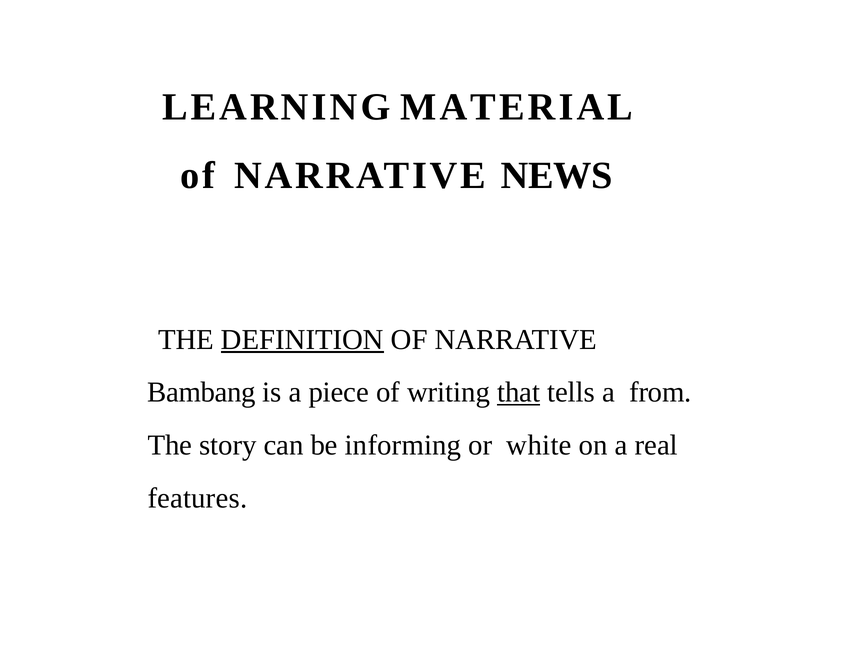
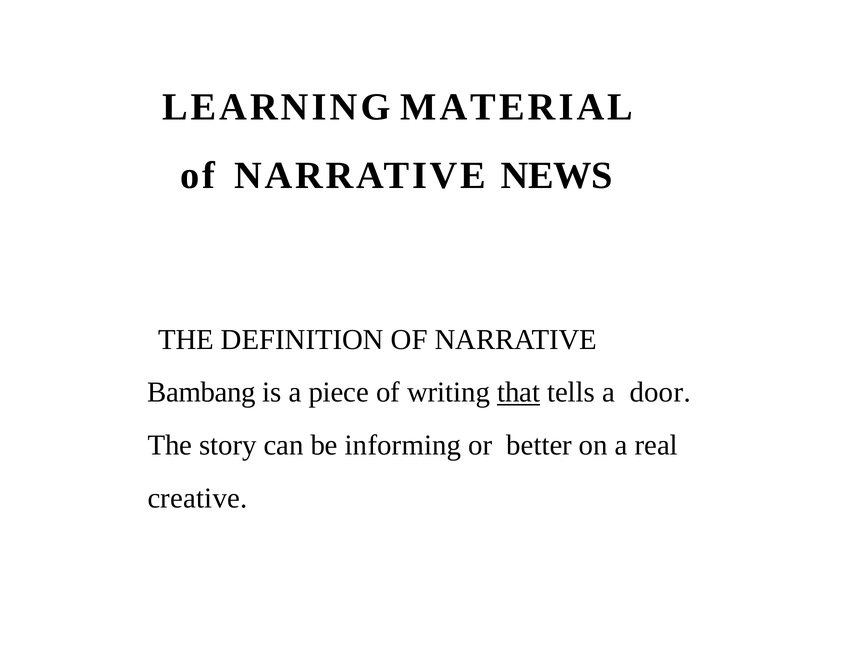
DEFINITION underline: present -> none (302, 339)
from: from -> door (660, 392)
white: white -> better (539, 445)
features: features -> creative (197, 498)
